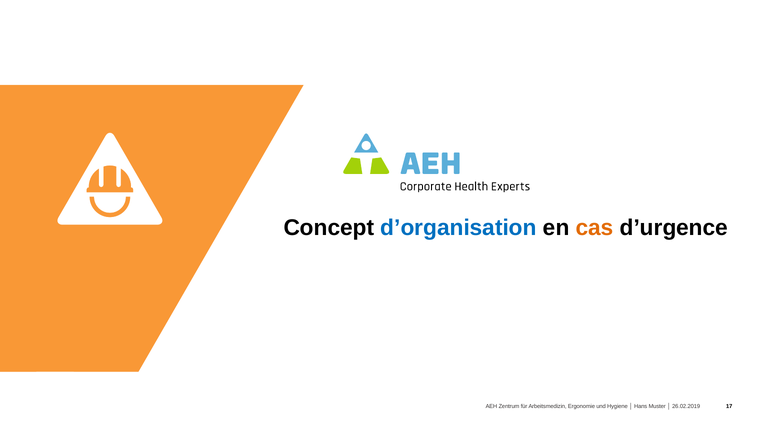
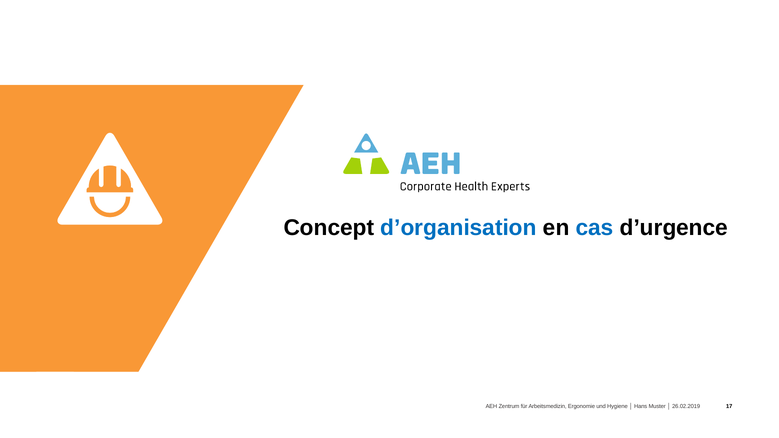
cas colour: orange -> blue (595, 228)
